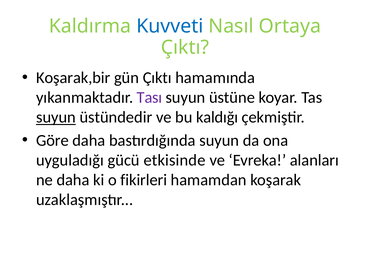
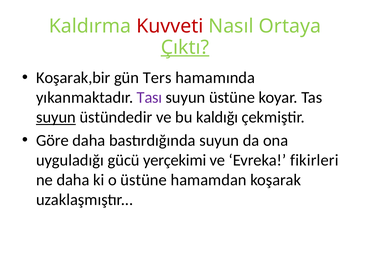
Kuvveti colour: blue -> red (170, 26)
Çıktı underline: none -> present (185, 47)
gün Çıktı: Çıktı -> Ters (157, 78)
etkisinde: etkisinde -> yerçekimi (175, 160)
alanları: alanları -> fikirleri (314, 160)
o fikirleri: fikirleri -> üstüne (144, 180)
